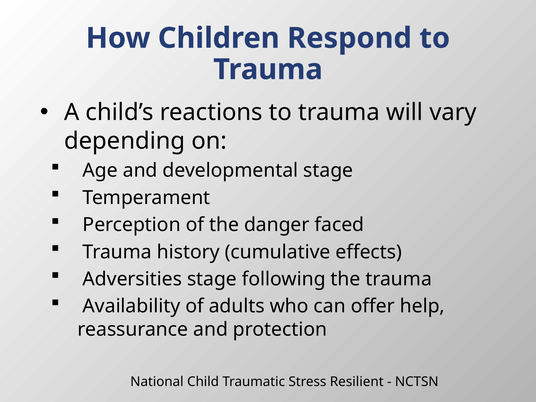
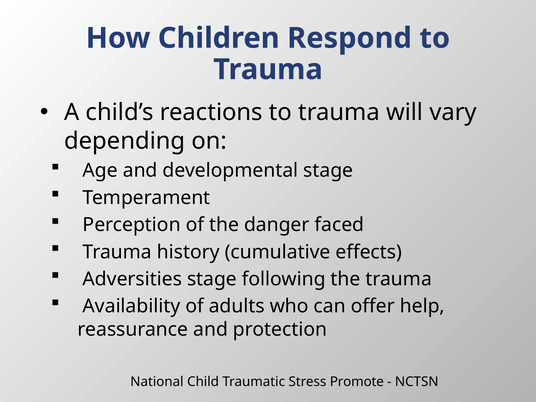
Resilient: Resilient -> Promote (357, 382)
